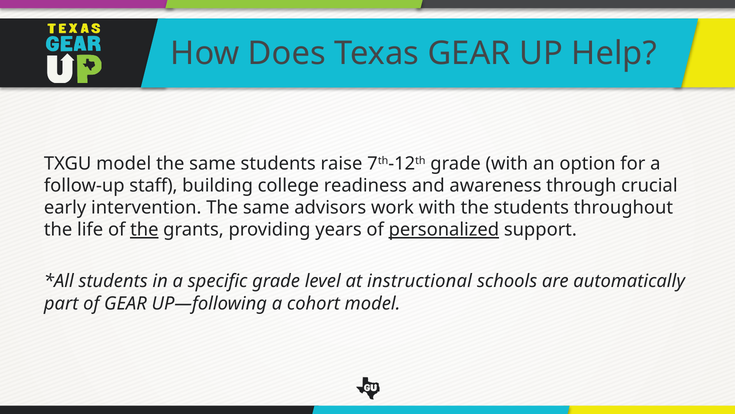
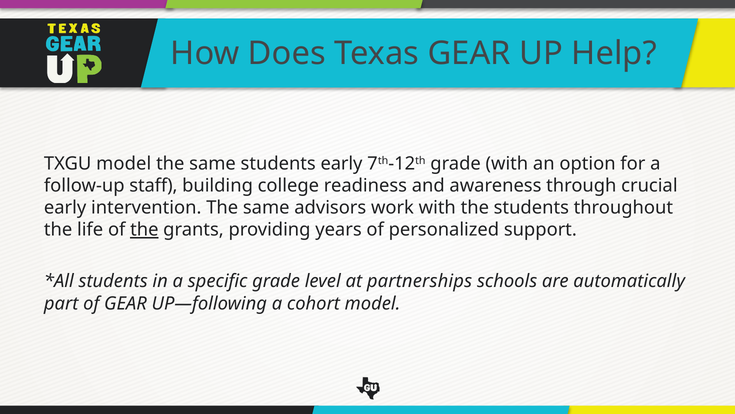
students raise: raise -> early (341, 163)
personalized underline: present -> none (444, 230)
instructional: instructional -> partnerships (419, 281)
